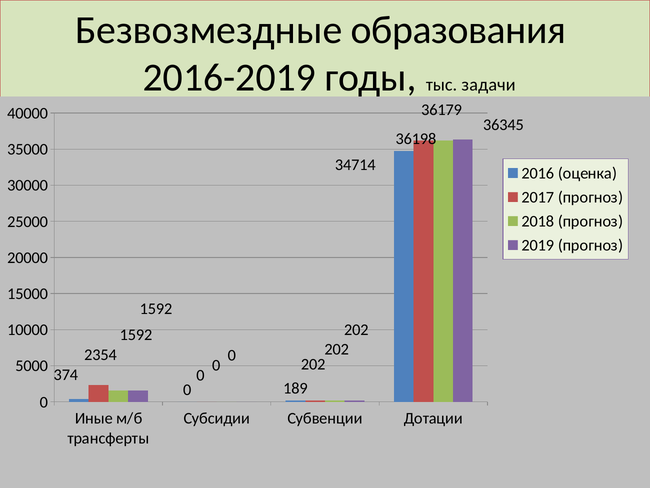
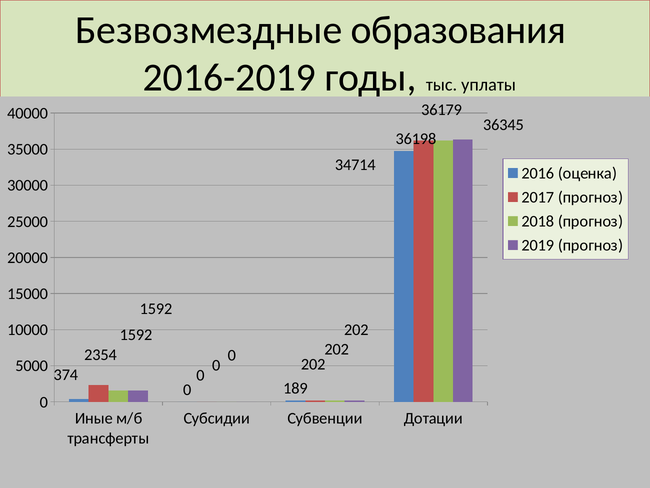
задачи: задачи -> уплаты (489, 85)
